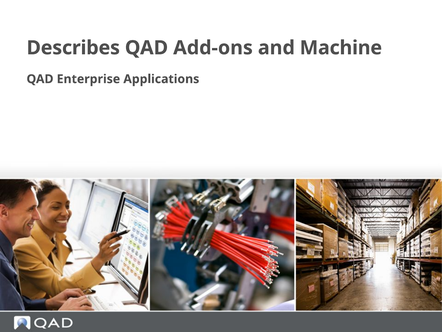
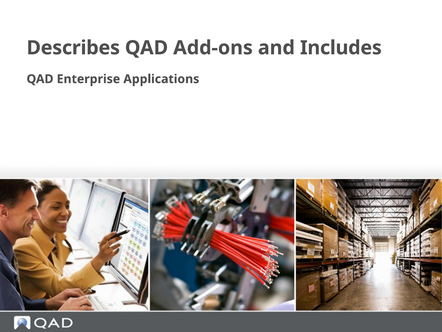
Machine: Machine -> Includes (341, 48)
